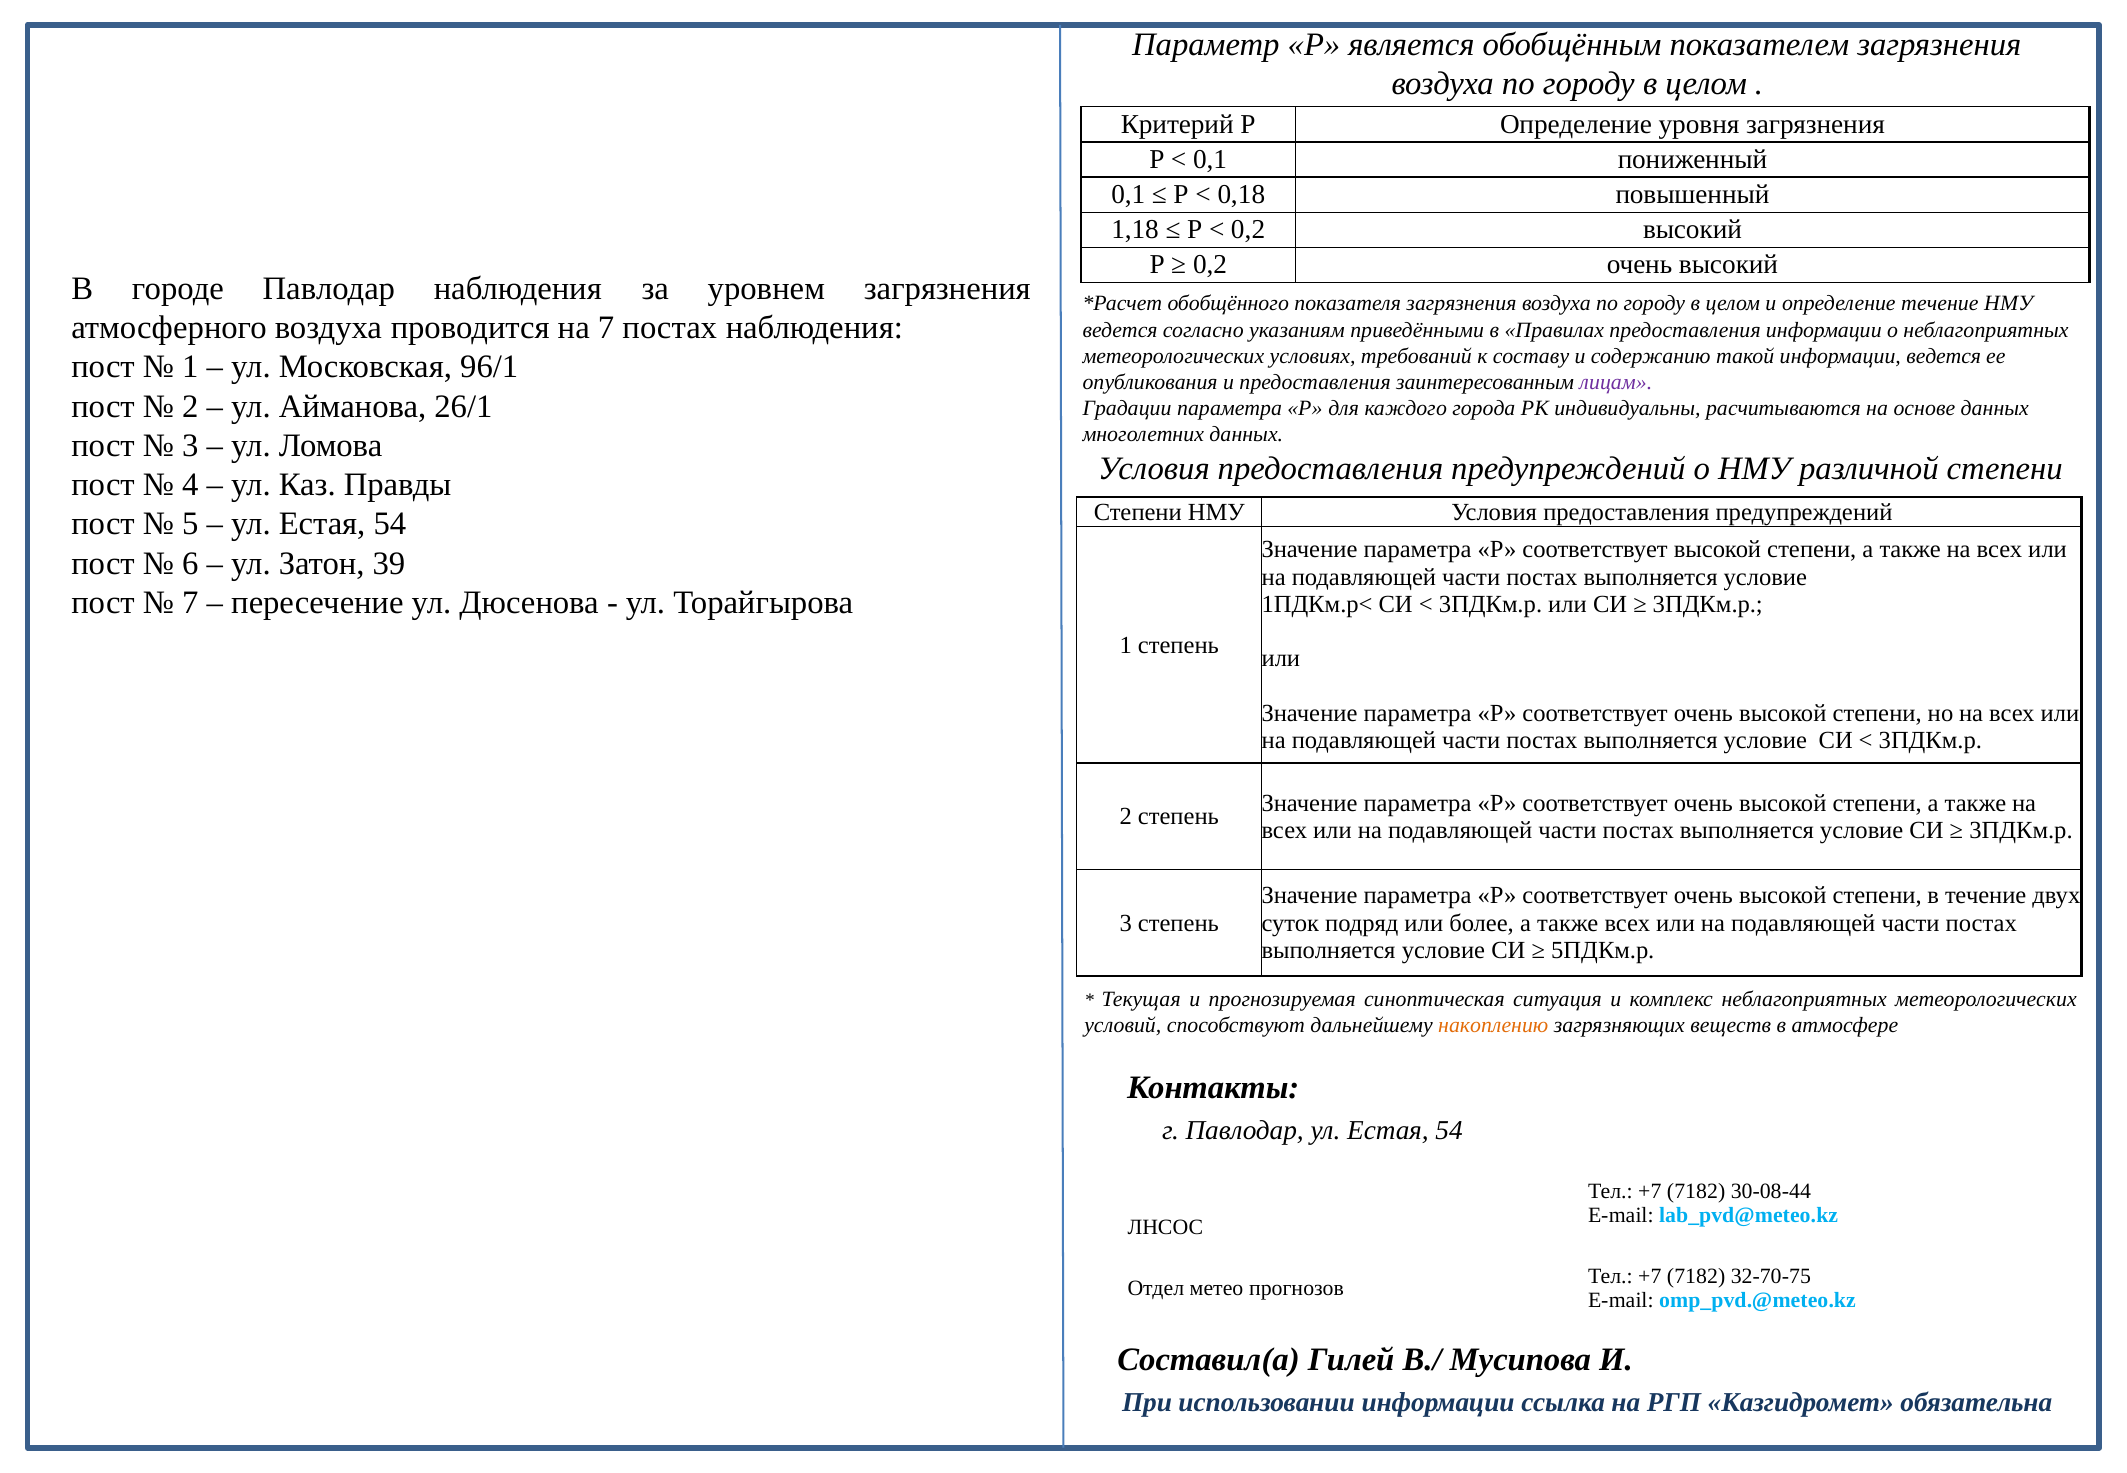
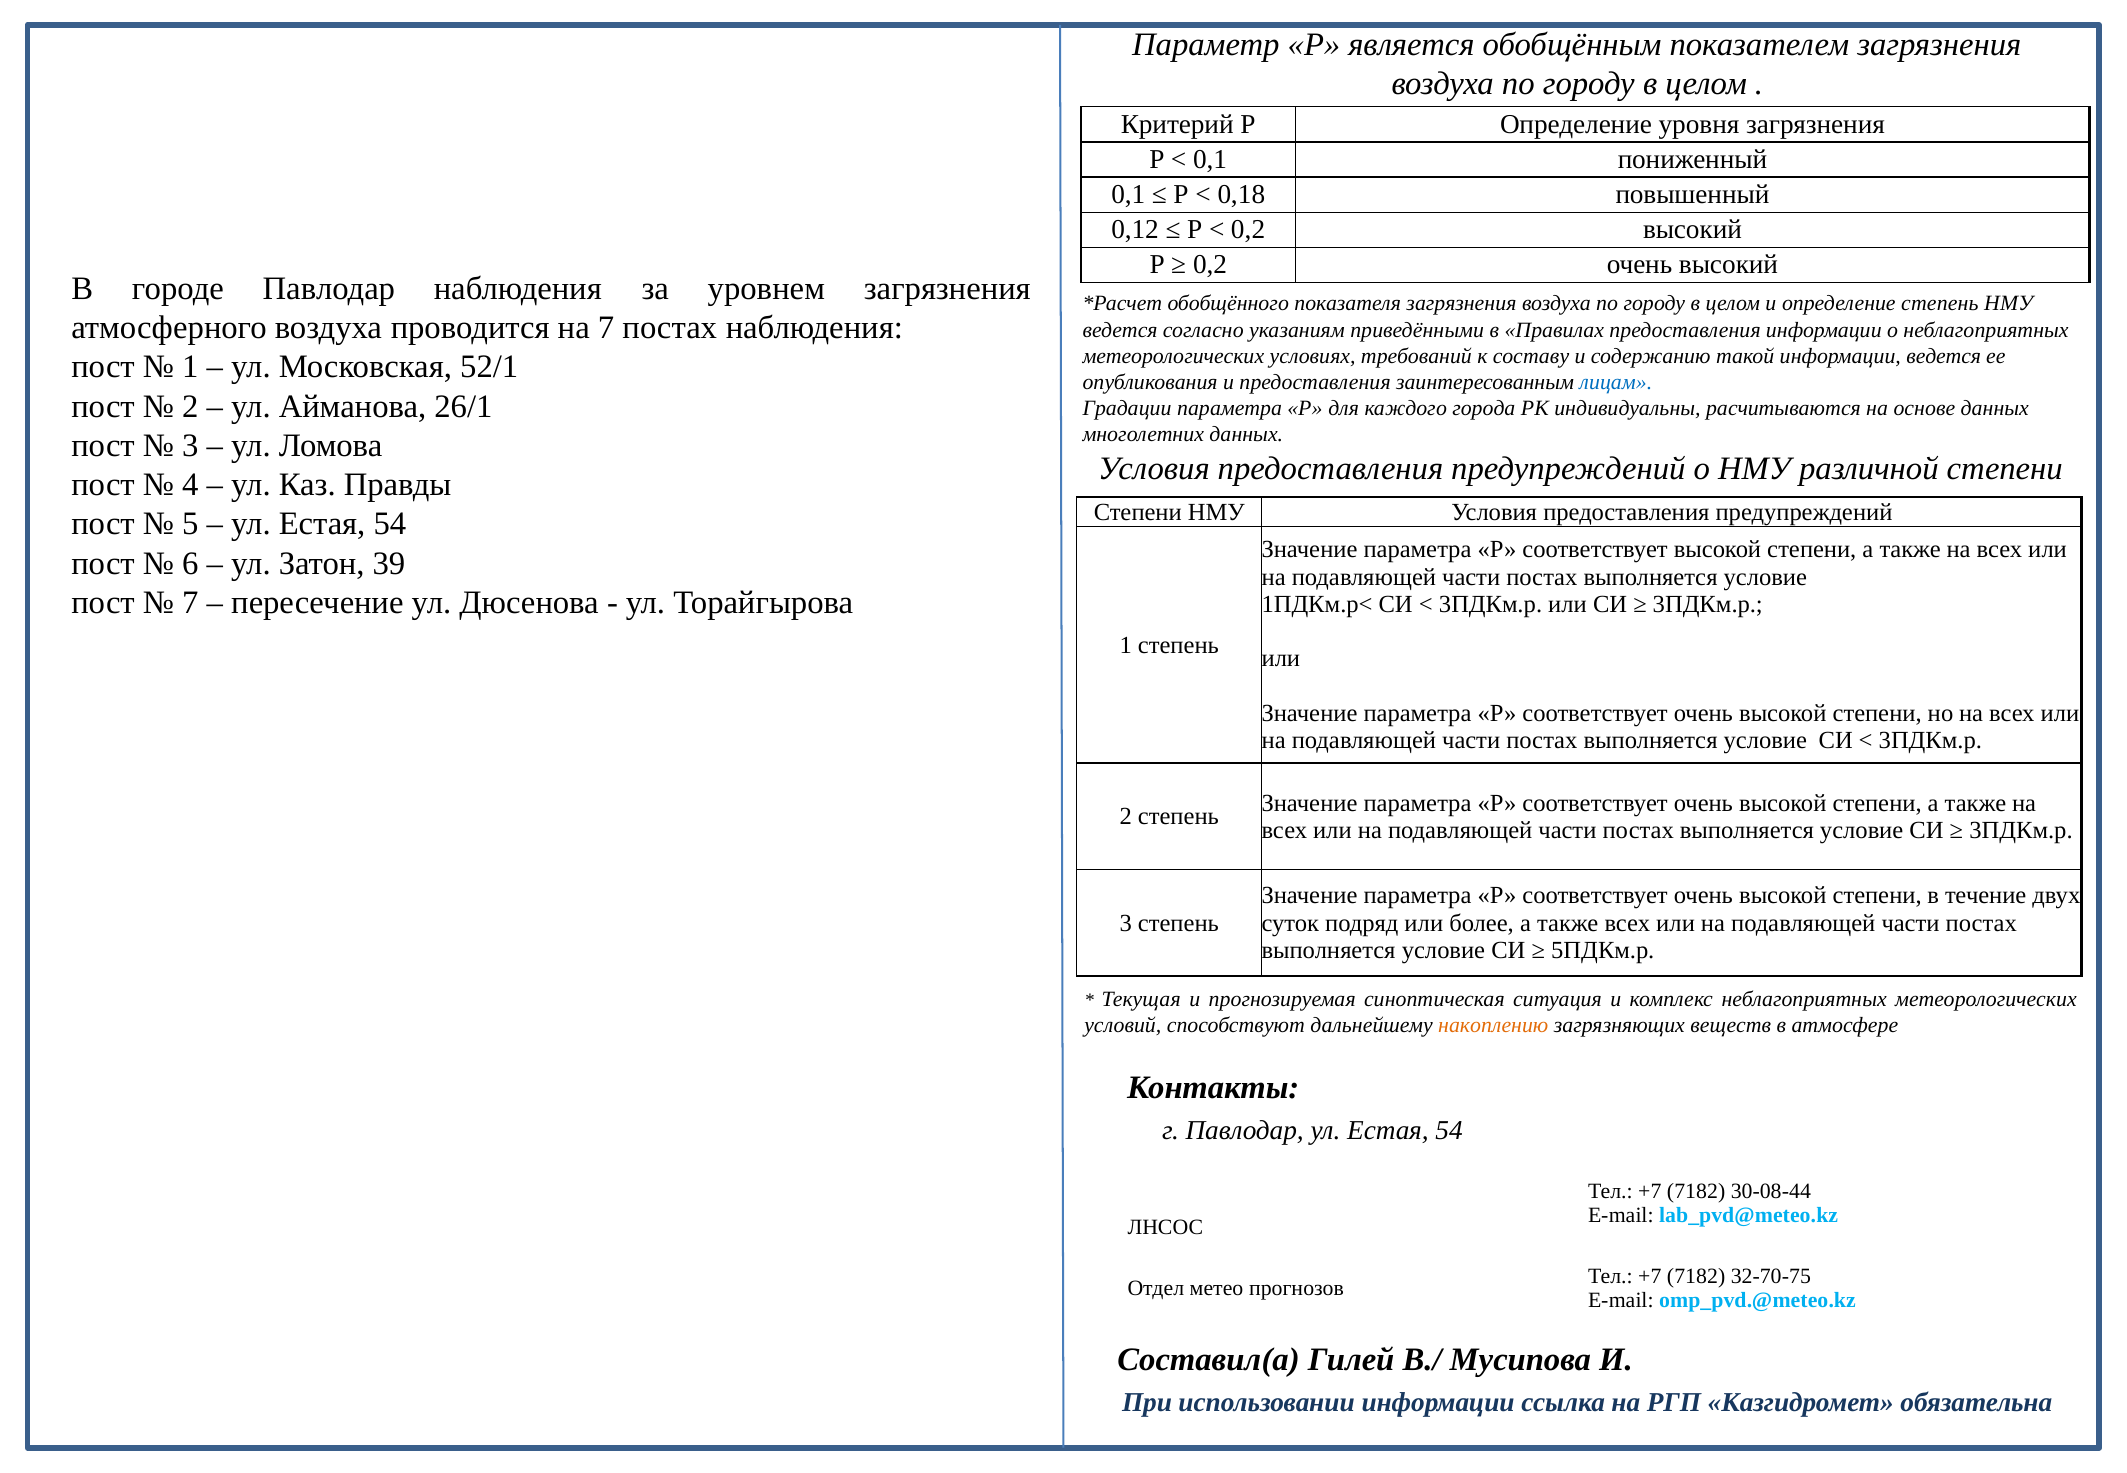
1,18: 1,18 -> 0,12 (1135, 229)
определение течение: течение -> степень (1940, 304)
96/1: 96/1 -> 52/1 (489, 367)
лицам colour: purple -> blue (1616, 382)
